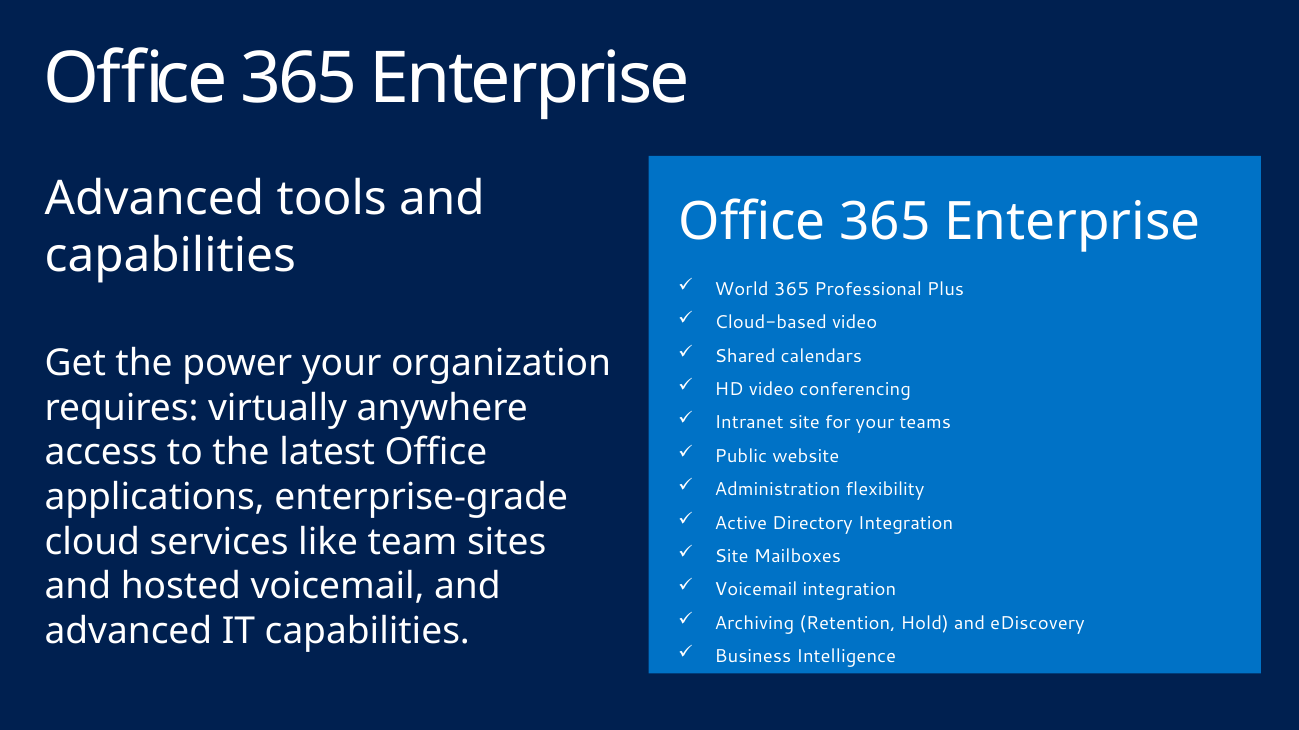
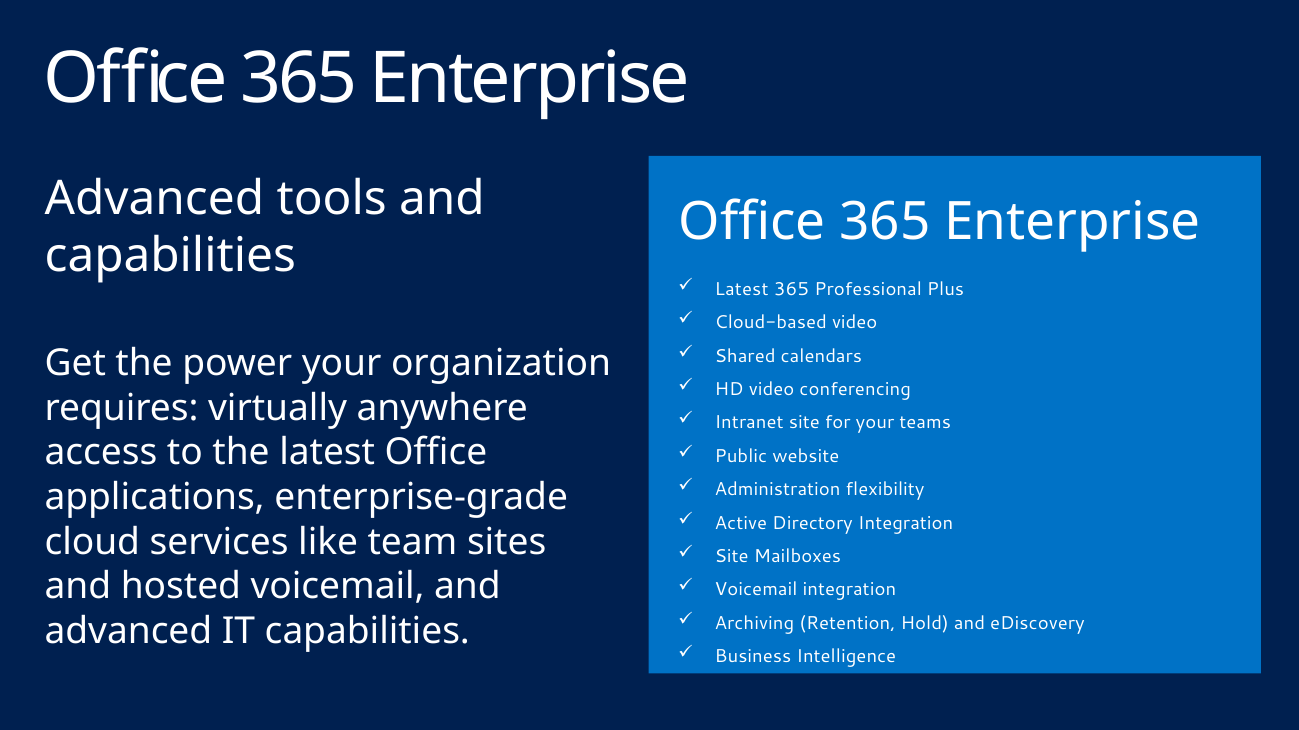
World: World -> Latest (742, 289)
